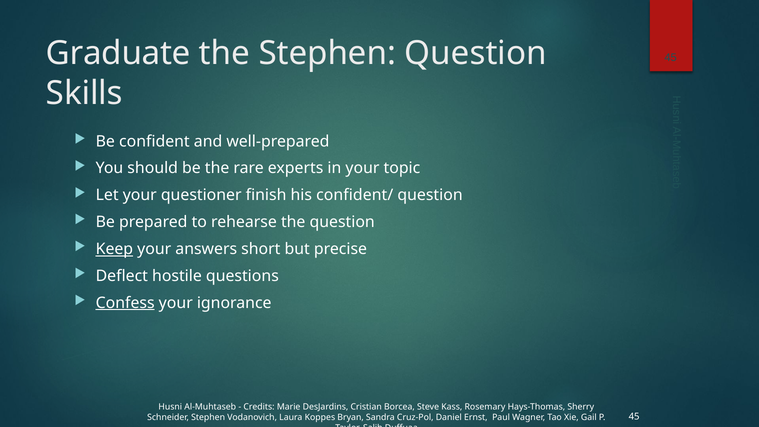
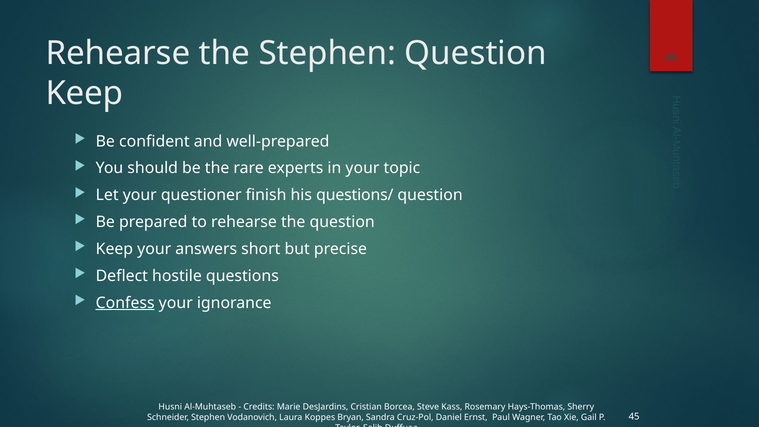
Graduate: Graduate -> Rehearse (118, 53)
Skills: Skills -> Keep (84, 93)
confident/: confident/ -> questions/ (355, 195)
Keep underline: present -> none (114, 249)
